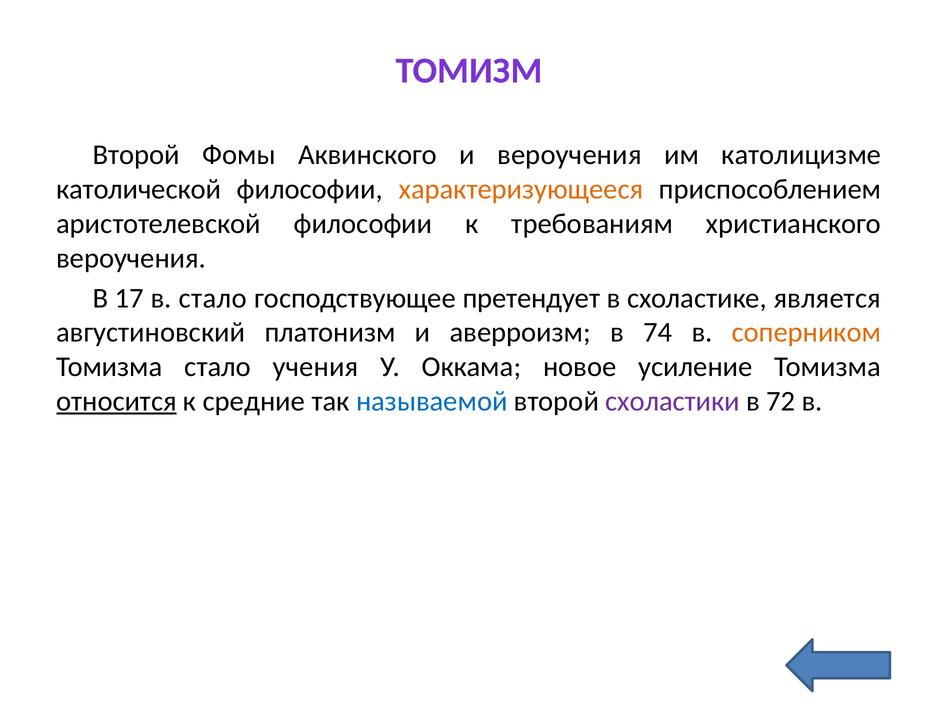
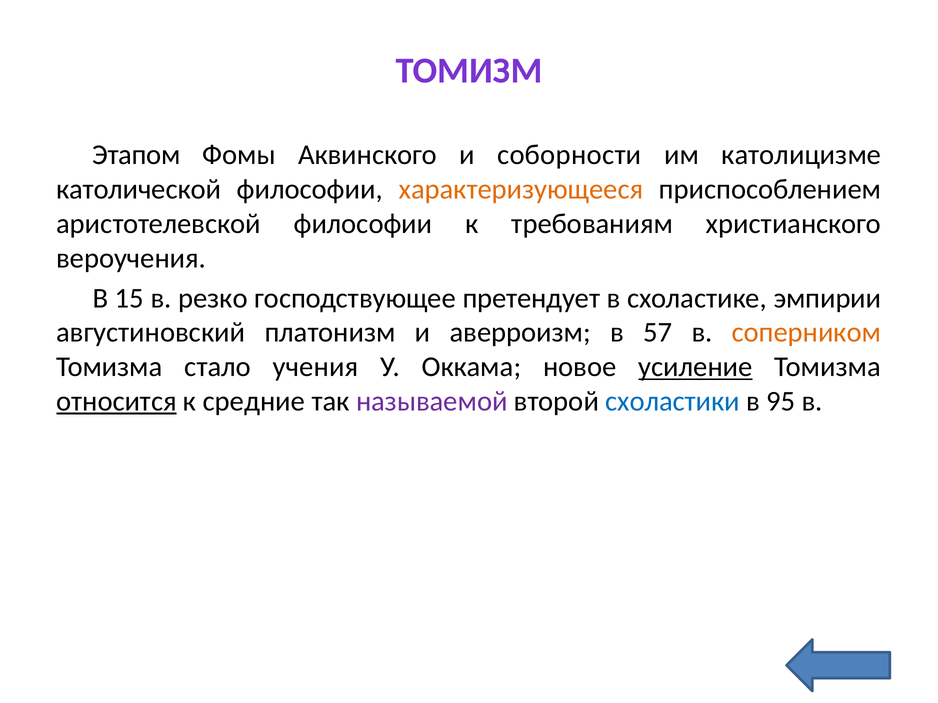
Второй: Второй -> Этапом (136, 155)
и вероучения: вероучения -> соборности (569, 155)
17: 17 -> 15 (129, 298)
в стало: стало -> резко (213, 298)
является: является -> эмпирии (827, 298)
74: 74 -> 57 (658, 333)
усиление underline: none -> present (696, 367)
называемой colour: blue -> purple (432, 402)
схоластики colour: purple -> blue (673, 402)
72: 72 -> 95 (781, 402)
